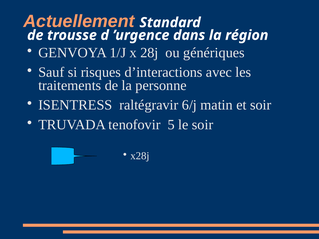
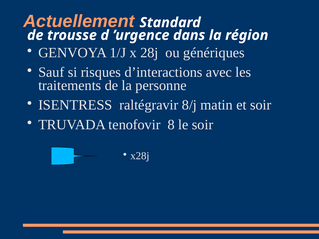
6/j: 6/j -> 8/j (189, 105)
5: 5 -> 8 (171, 125)
